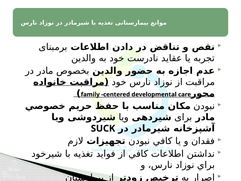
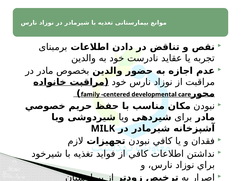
SUCK: SUCK -> MILK (103, 128)
